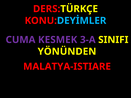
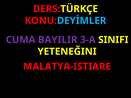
KESMEK: KESMEK -> BAYILIR (58, 40)
YÖNÜNDEN: YÖNÜNDEN -> YETENEĞINI (67, 52)
